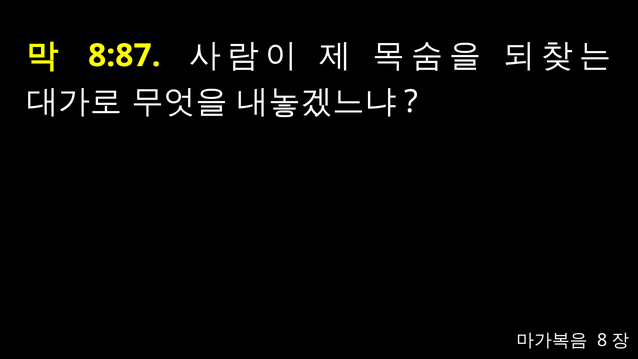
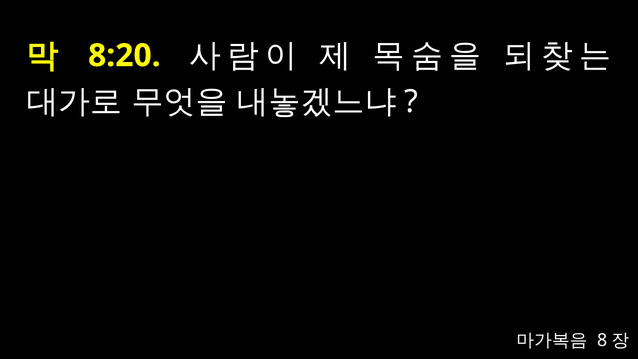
8:87: 8:87 -> 8:20 (124, 56)
